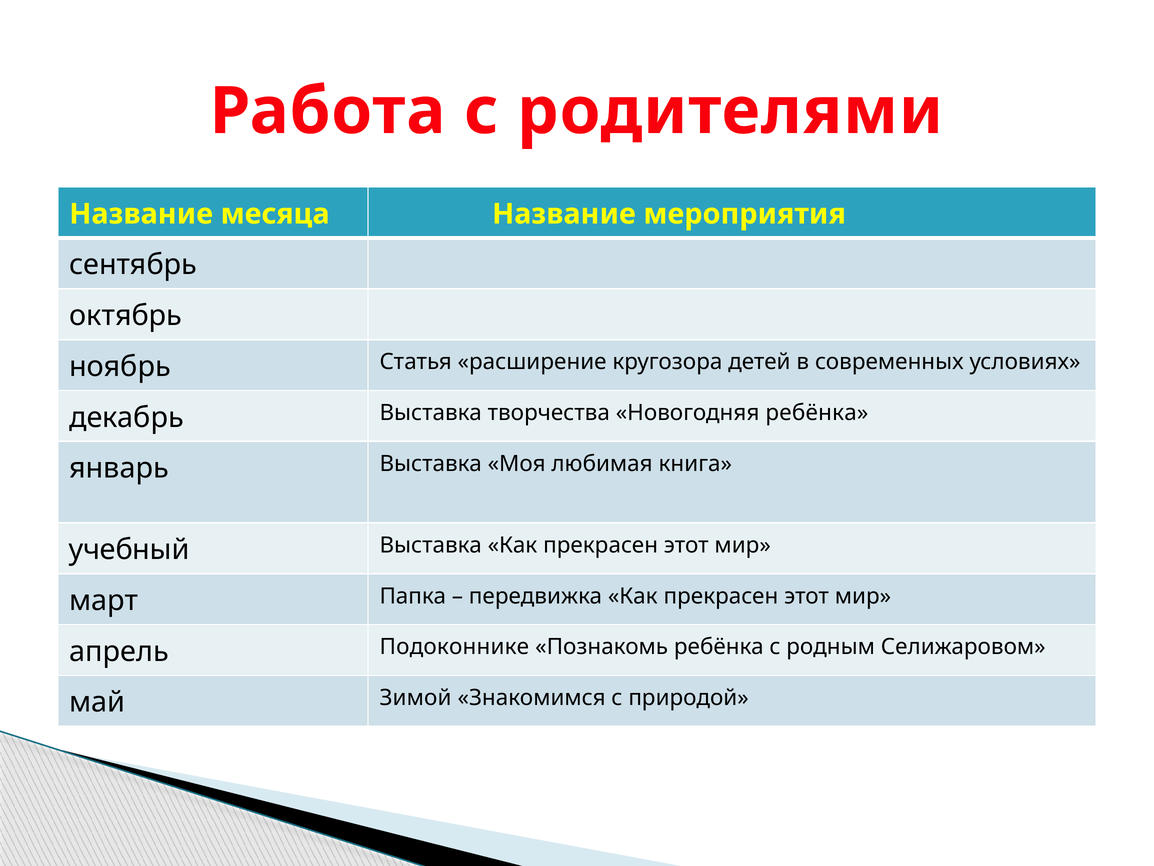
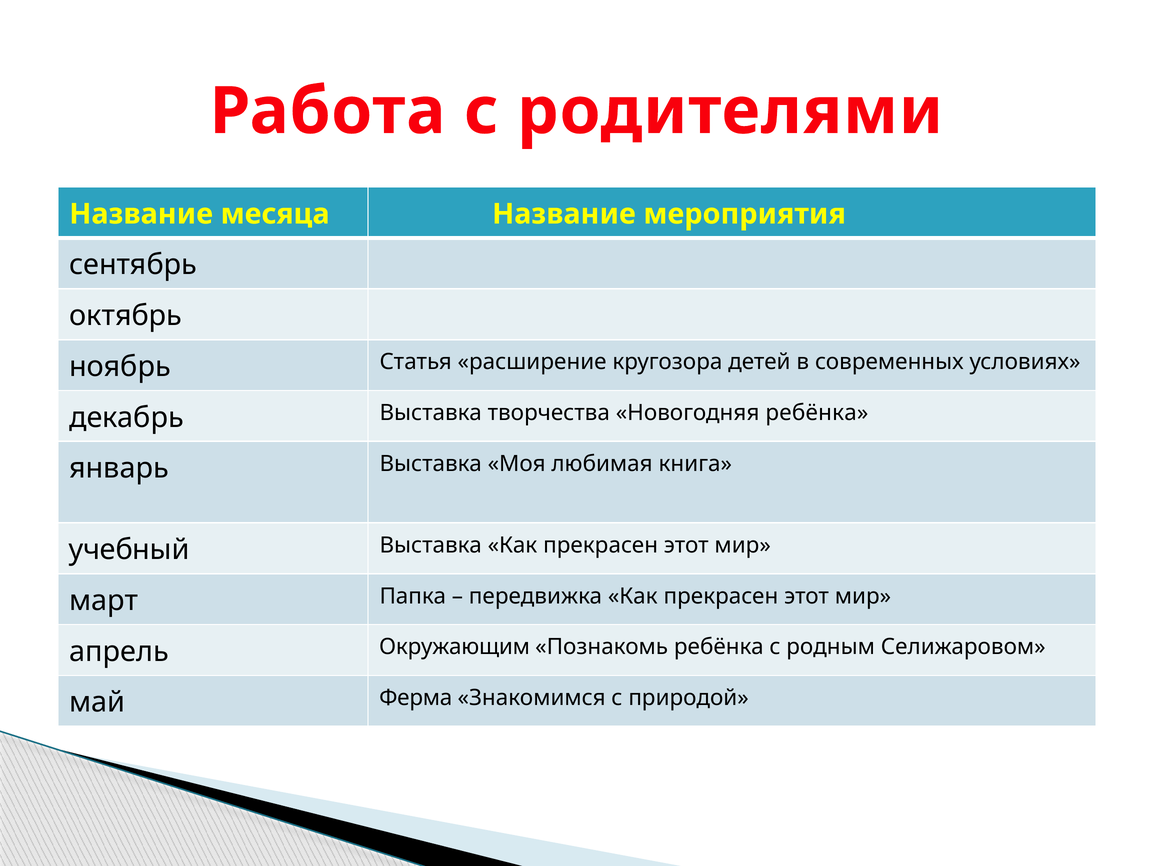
Подоконнике: Подоконнике -> Окружающим (455, 647)
Зимой: Зимой -> Ферма (416, 697)
